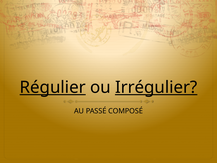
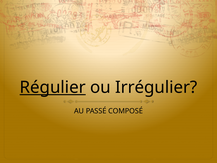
Irrégulier underline: present -> none (156, 87)
